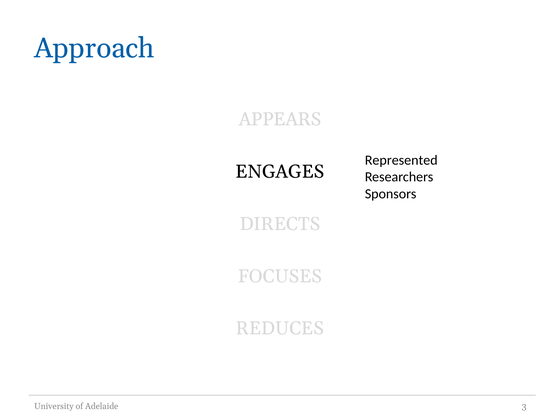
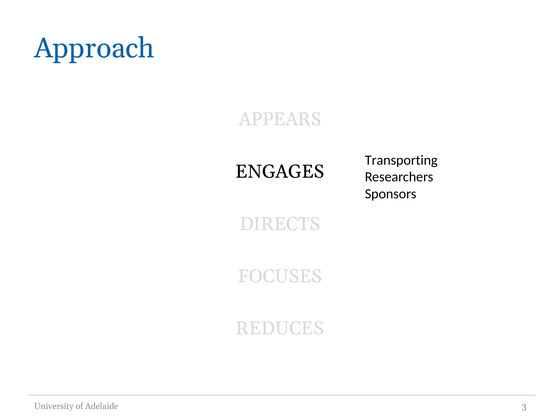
Represented: Represented -> Transporting (401, 160)
